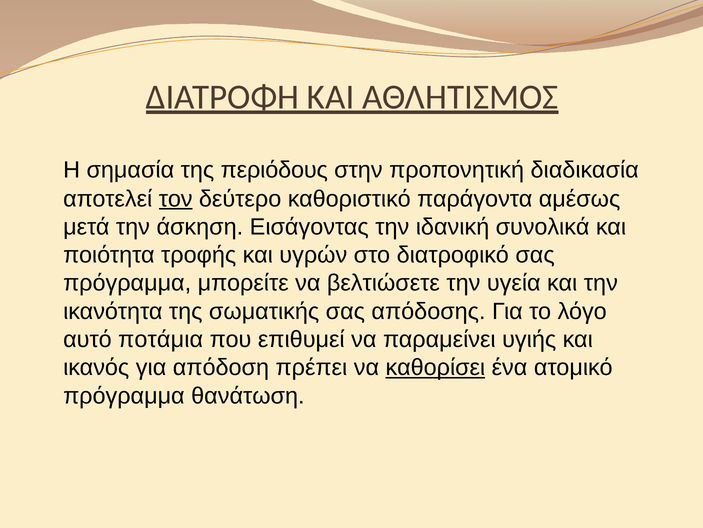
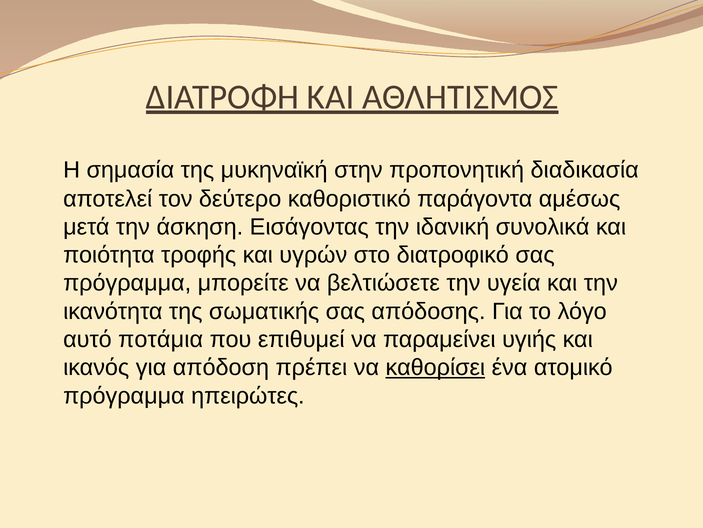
περιόδους: περιόδους -> μυκηναϊκή (274, 170)
τον underline: present -> none (176, 198)
θανάτωση: θανάτωση -> ηπειρώτες (248, 395)
